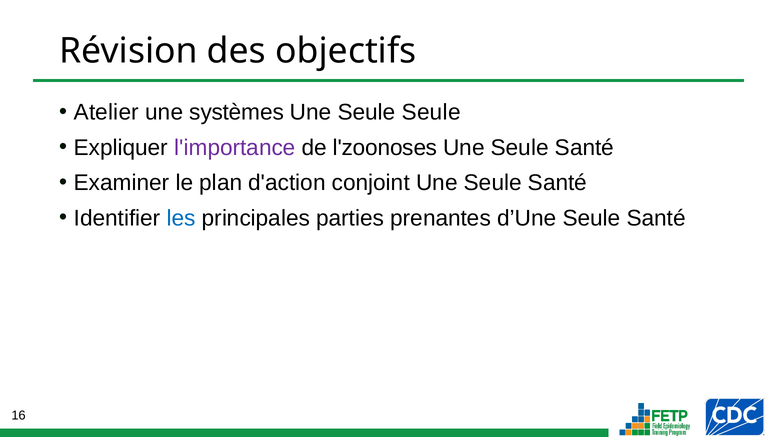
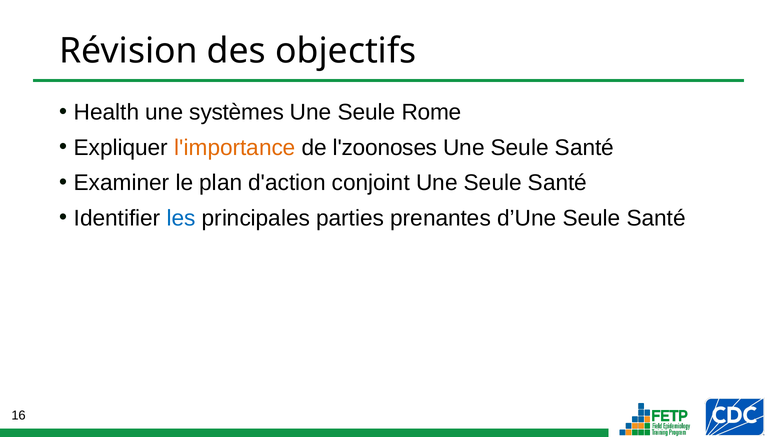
Atelier: Atelier -> Health (106, 112)
Seule Seule: Seule -> Rome (431, 112)
l'importance colour: purple -> orange (235, 148)
